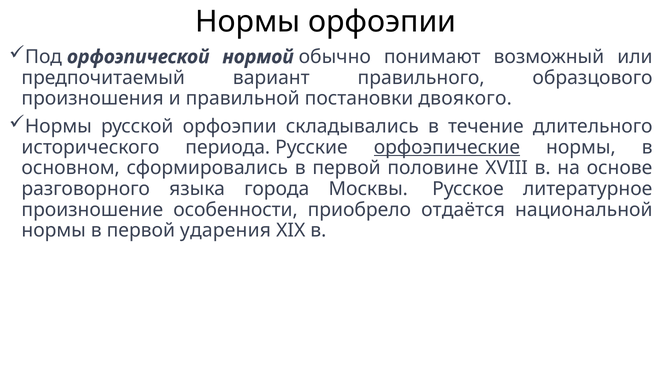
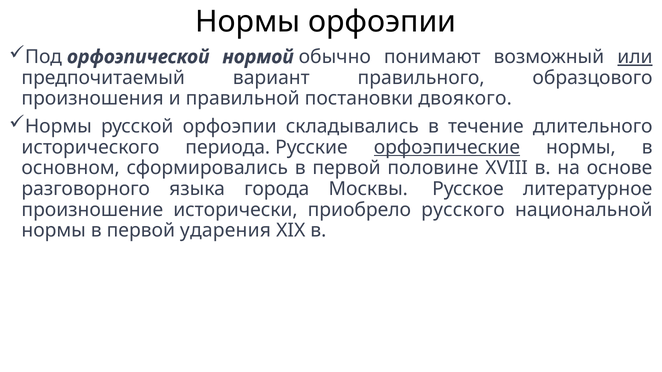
или underline: none -> present (635, 57)
особенности: особенности -> исторически (235, 210)
отдаётся: отдаётся -> русского (463, 210)
